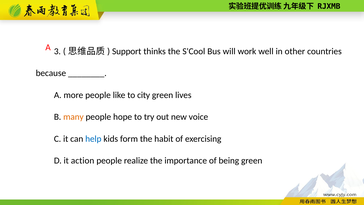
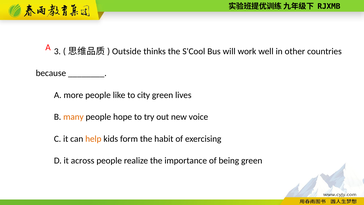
Support: Support -> Outside (127, 51)
help colour: blue -> orange (93, 139)
action: action -> across (83, 160)
